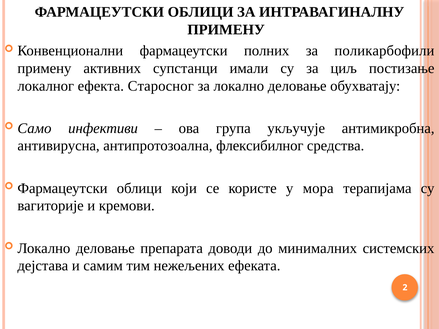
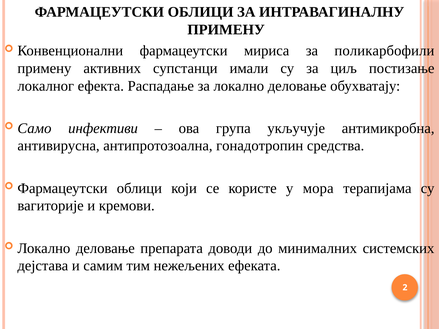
полних: полних -> мириса (267, 51)
Старосног: Старосног -> Распадање (161, 86)
флексибилног: флексибилног -> гонадотропин (260, 146)
